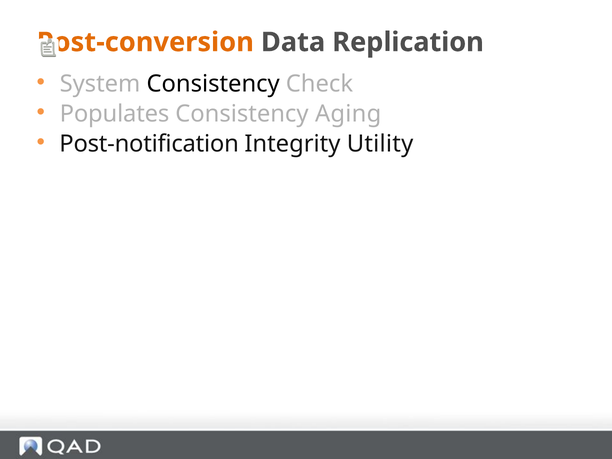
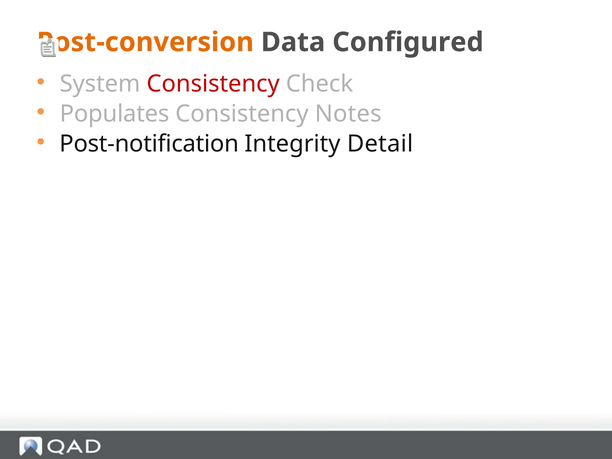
Replication: Replication -> Configured (408, 42)
Consistency colour: black -> red (213, 84)
Aging: Aging -> Notes (348, 114)
Utility: Utility -> Detail (380, 144)
